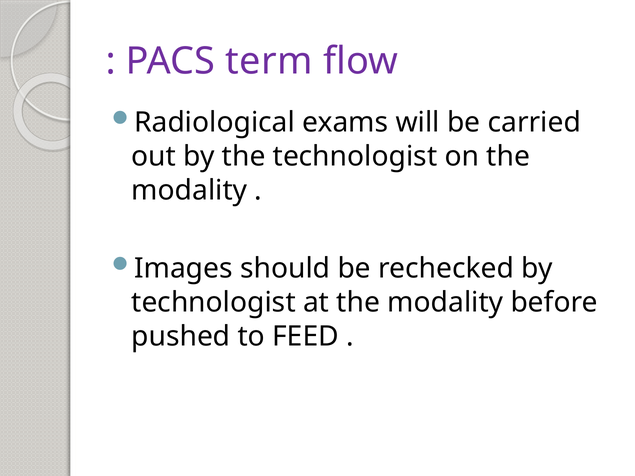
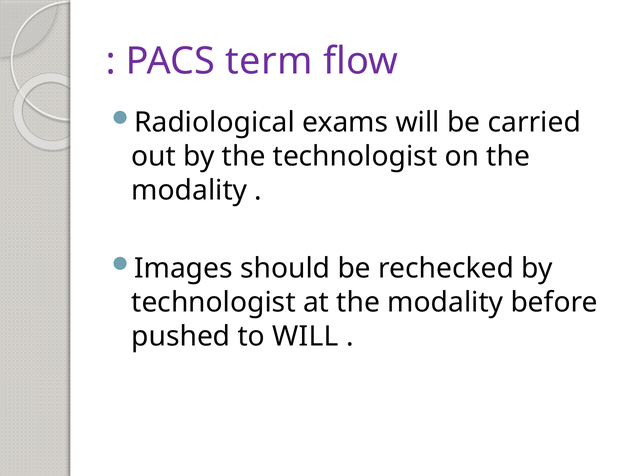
to FEED: FEED -> WILL (305, 336)
